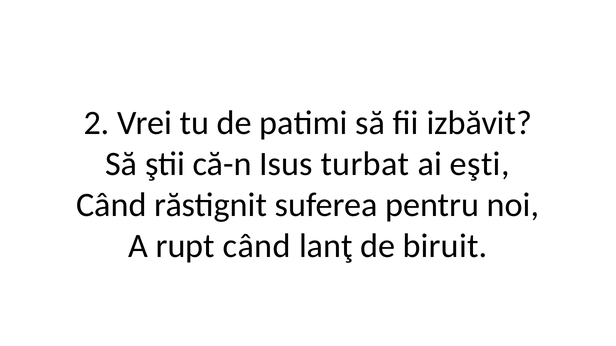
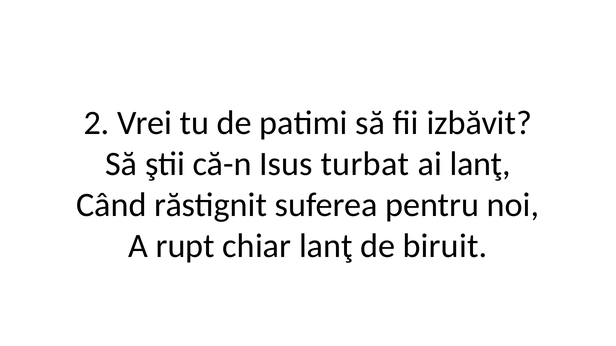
ai eşti: eşti -> lanţ (480, 164)
rupt când: când -> chiar (257, 246)
